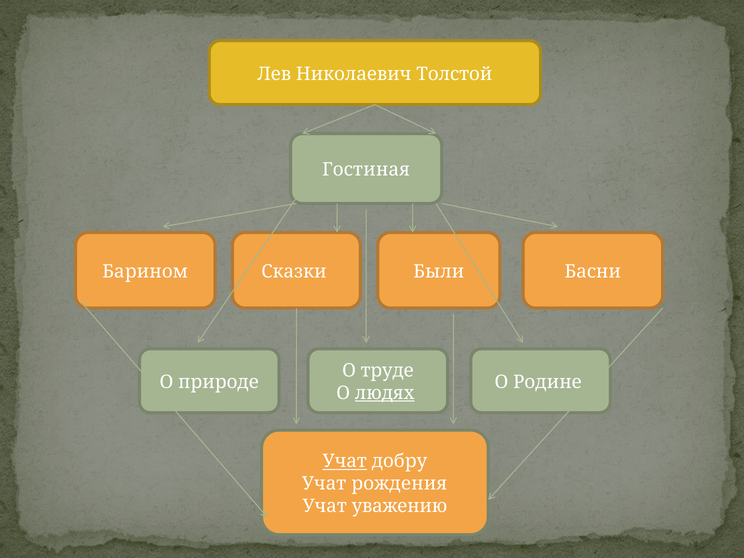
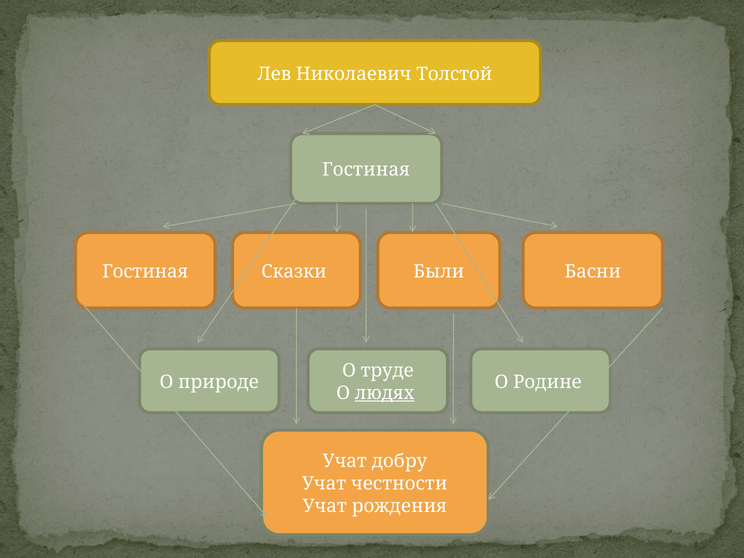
Барином: Барином -> Гостиная (145, 272)
Учат underline: present -> none (345, 461)
рождения: рождения -> честности (399, 484)
уважению: уважению -> рождения (399, 506)
